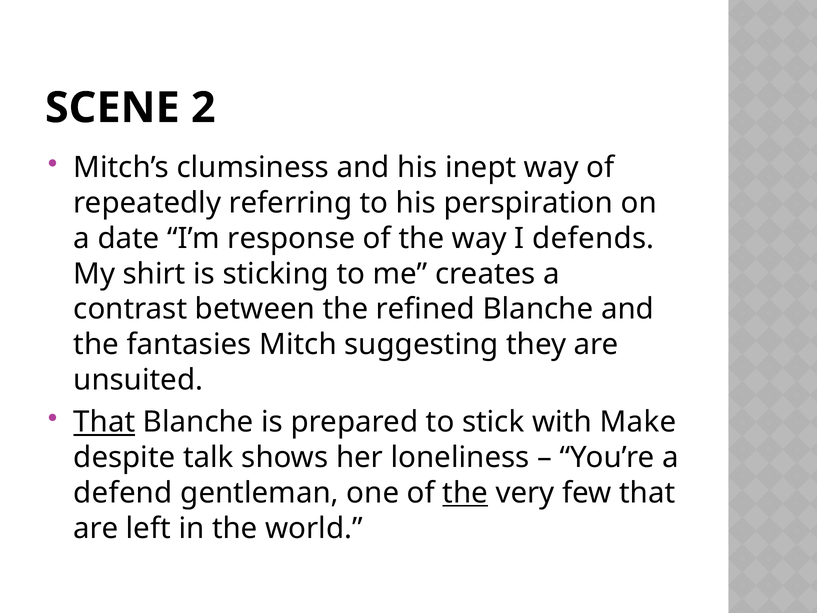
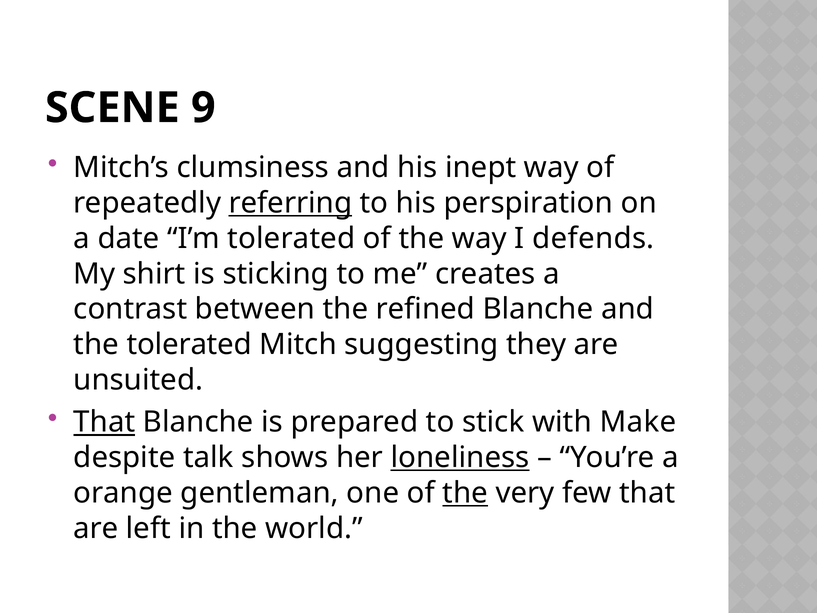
2: 2 -> 9 (203, 108)
referring underline: none -> present (290, 203)
I’m response: response -> tolerated (291, 238)
the fantasies: fantasies -> tolerated (189, 345)
loneliness underline: none -> present (460, 457)
defend: defend -> orange (123, 493)
